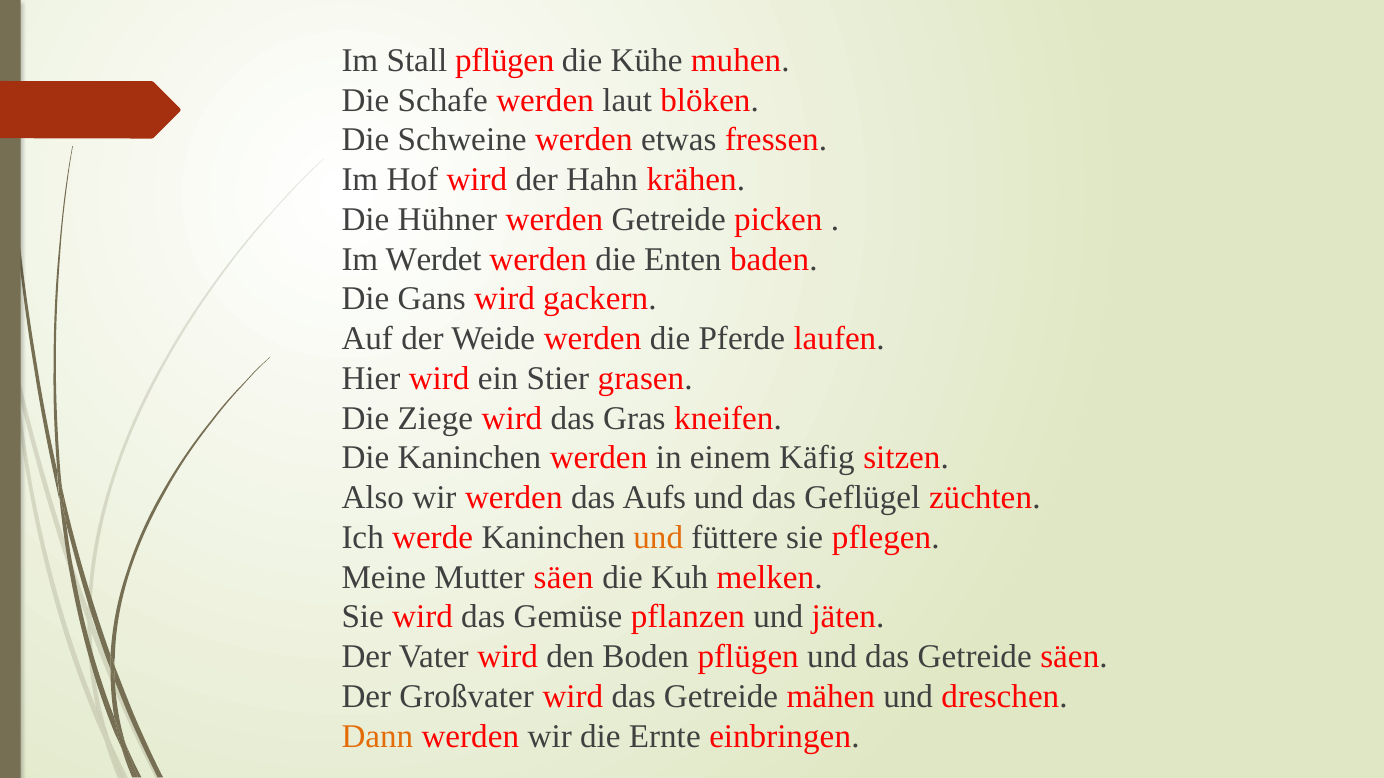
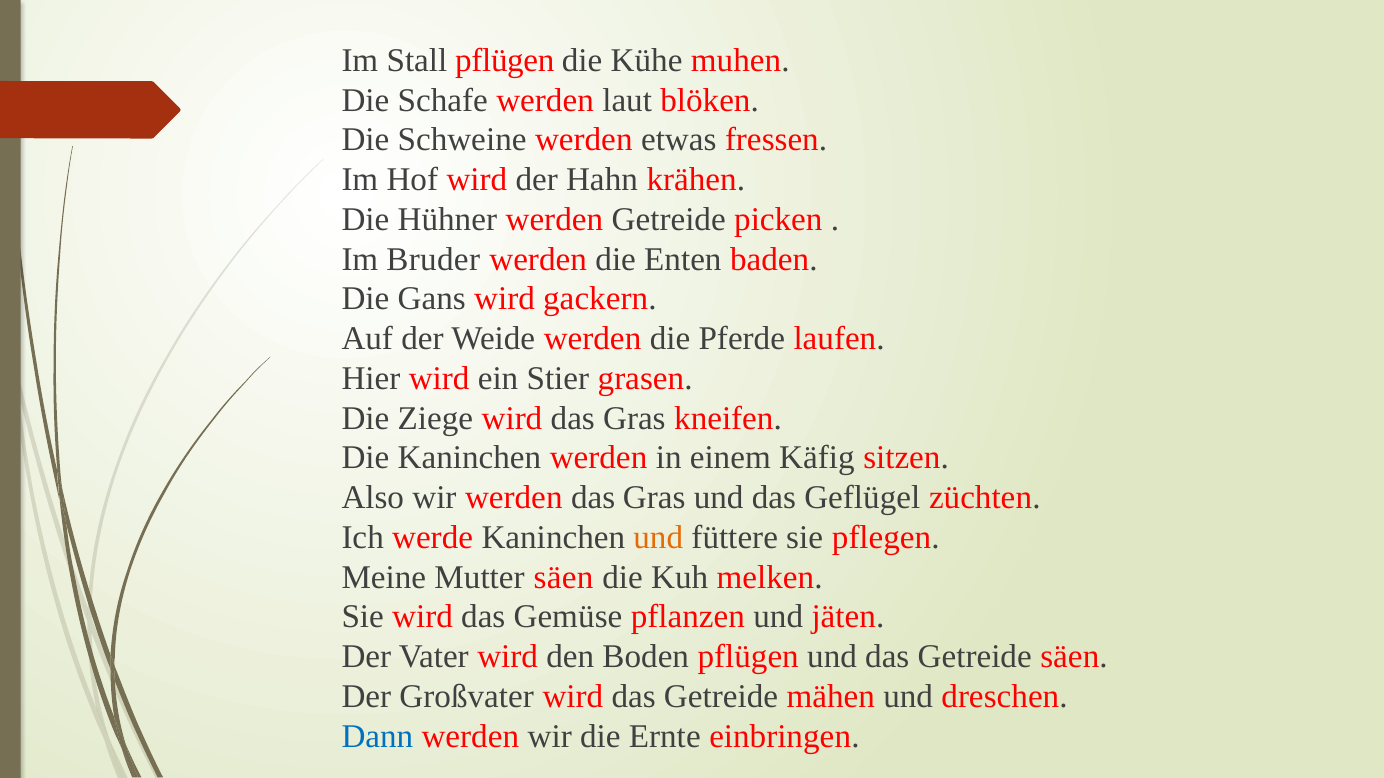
Werdet: Werdet -> Bruder (433, 259)
werden das Aufs: Aufs -> Gras (654, 498)
Dann colour: orange -> blue (377, 737)
